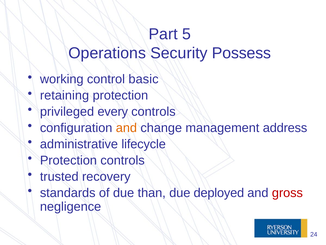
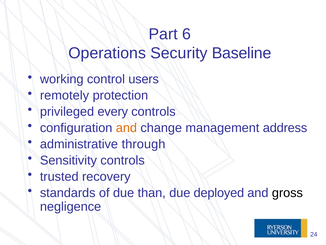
5: 5 -> 6 (186, 34)
Possess: Possess -> Baseline (242, 53)
basic: basic -> users (144, 79)
retaining: retaining -> remotely (64, 95)
lifecycle: lifecycle -> through (144, 144)
Protection: Protection -> Sensitivity (68, 160)
gross colour: red -> black (287, 192)
